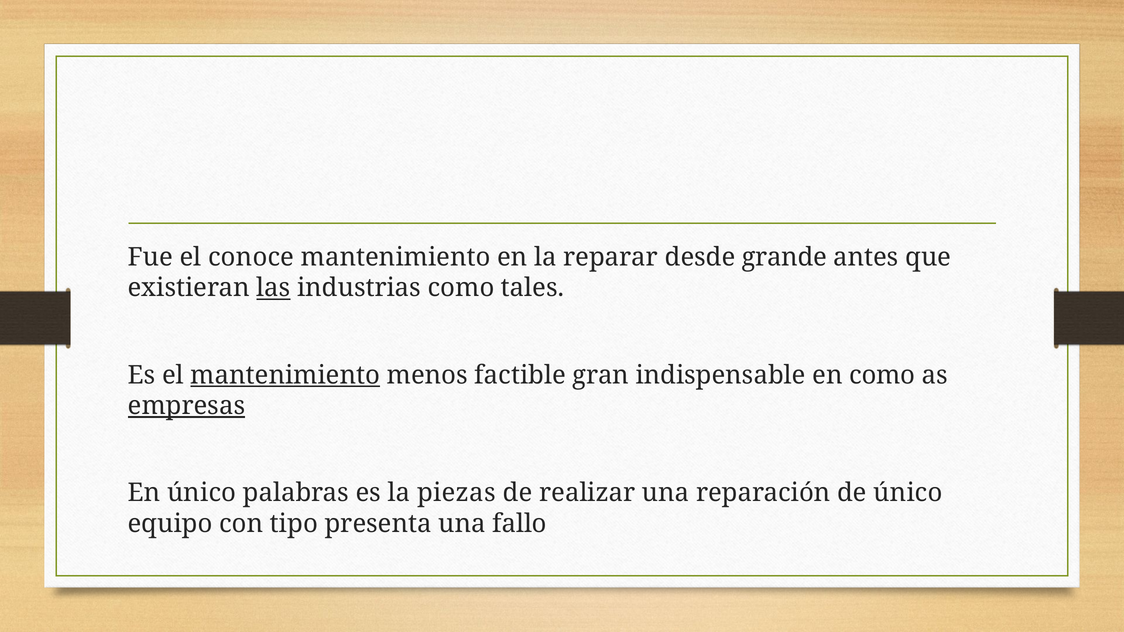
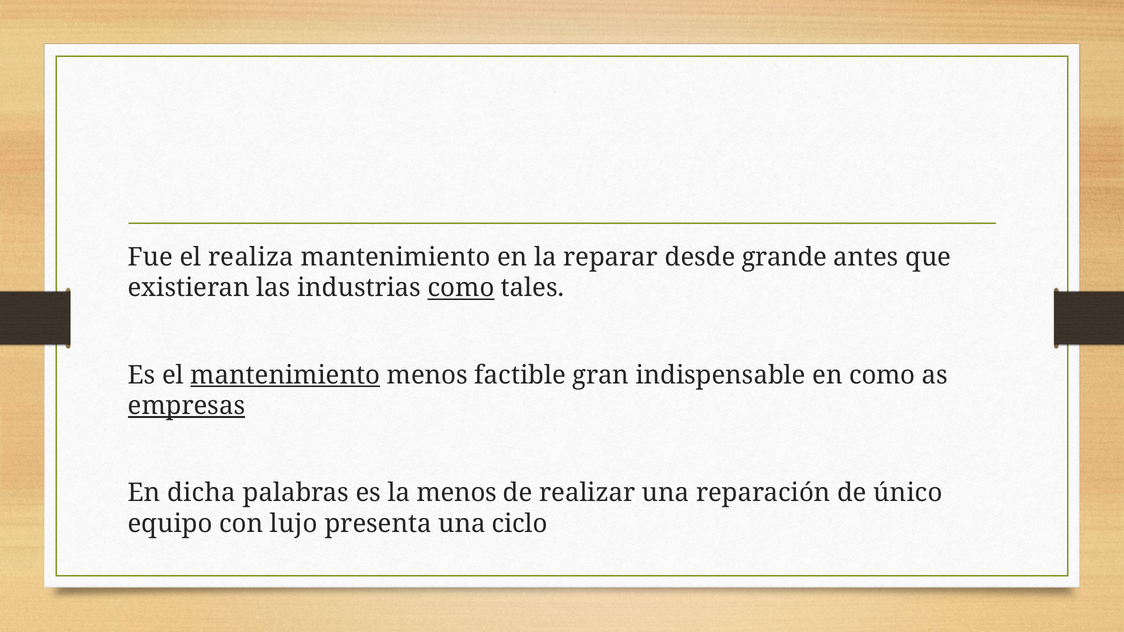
conoce: conoce -> realiza (251, 257)
las underline: present -> none (274, 288)
como underline: none -> present (461, 288)
En único: único -> dicha (202, 493)
la piezas: piezas -> menos (457, 493)
tipo: tipo -> lujo (294, 524)
fallo: fallo -> ciclo (520, 524)
